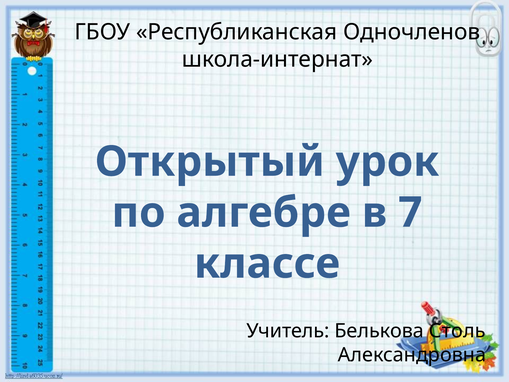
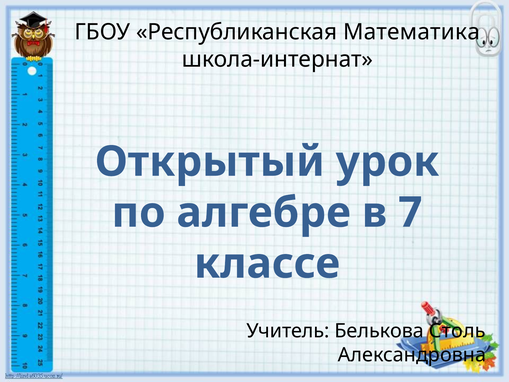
Одночленов: Одночленов -> Математика (412, 32)
